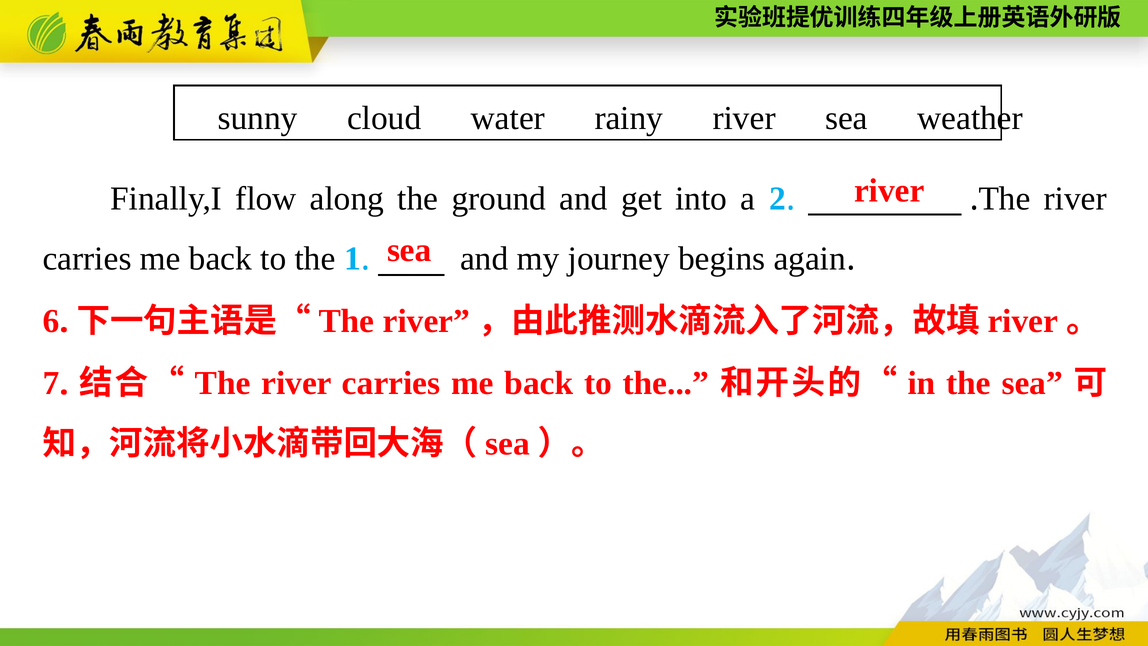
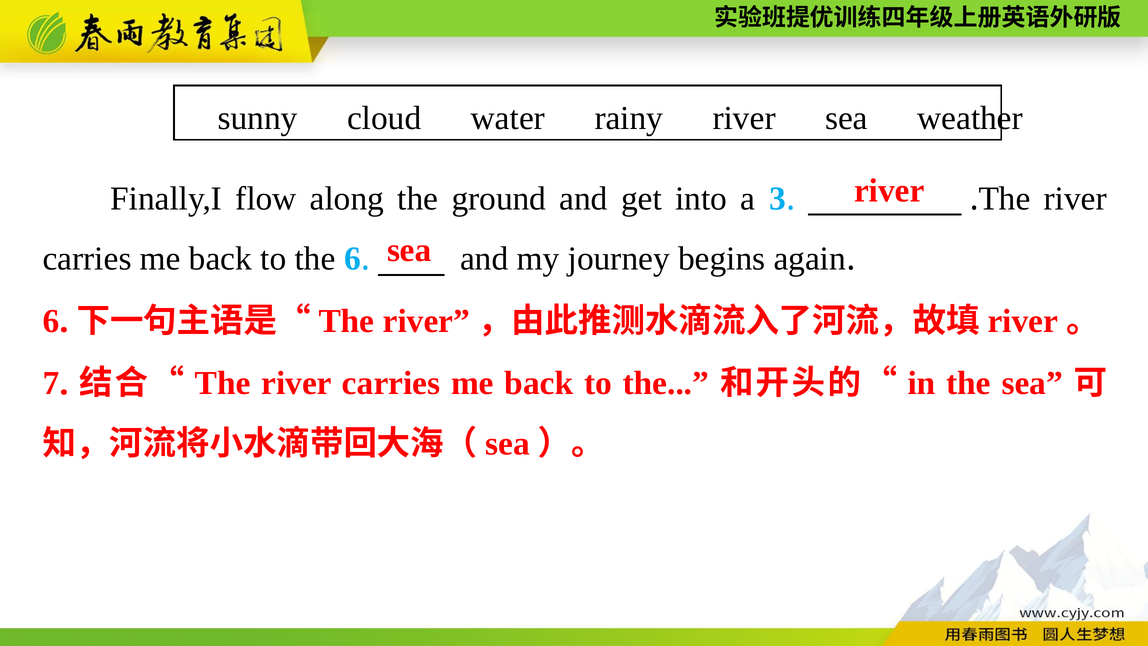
2: 2 -> 3 (778, 198)
the 1: 1 -> 6 (353, 259)
